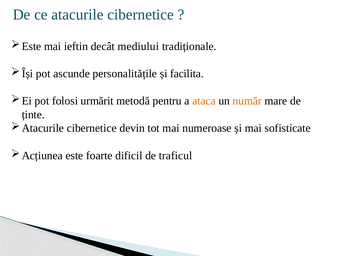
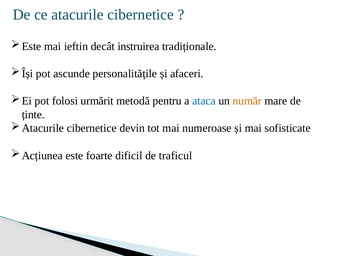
mediului: mediului -> instruirea (138, 46)
facilita: facilita -> afaceri (187, 74)
ataca colour: orange -> blue (204, 101)
